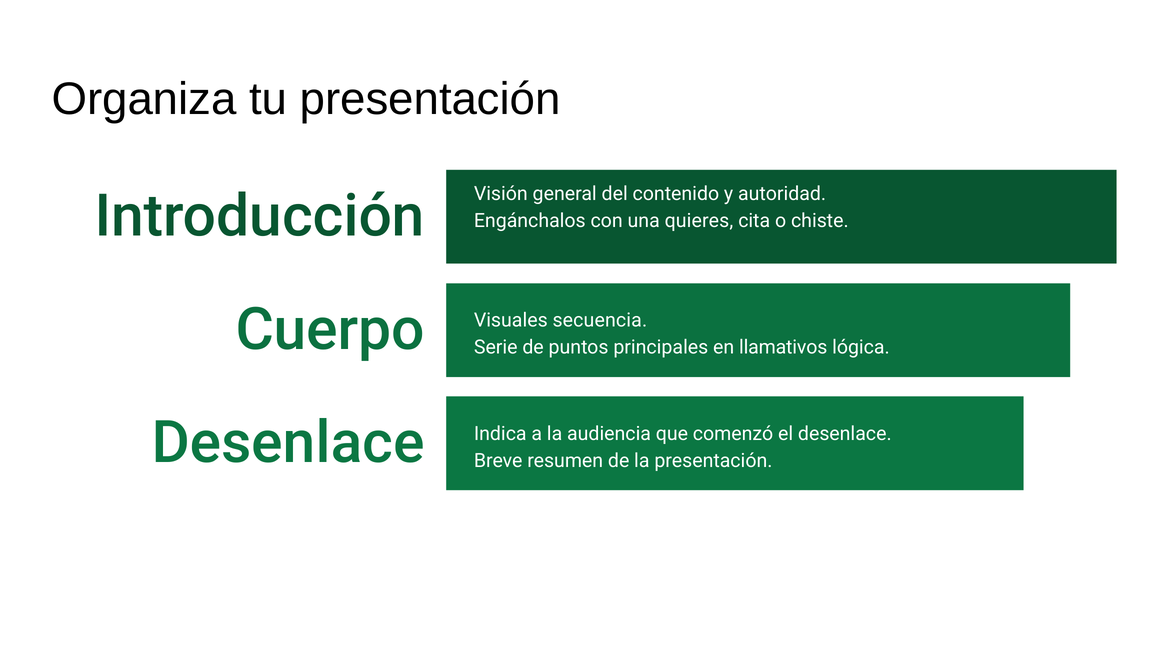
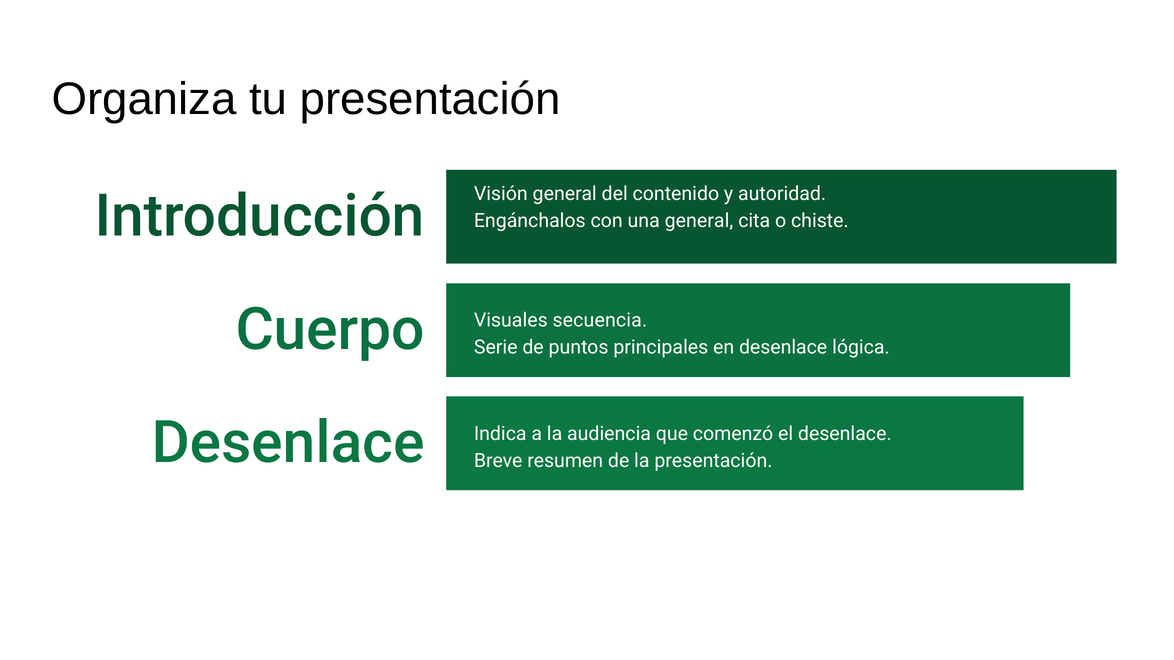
una quieres: quieres -> general (699, 221)
en llamativos: llamativos -> desenlace (783, 348)
